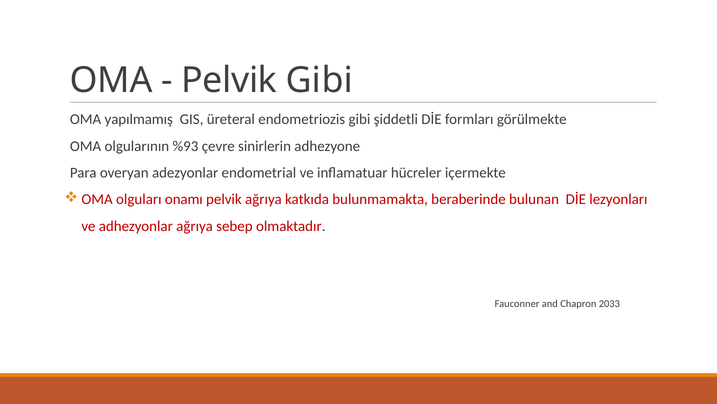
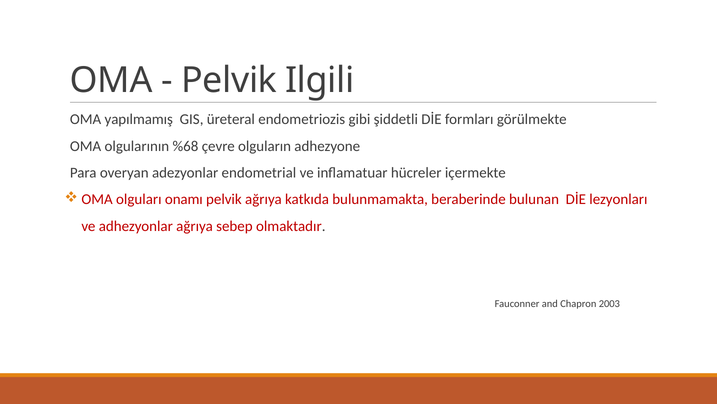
Pelvik Gibi: Gibi -> Ilgili (320, 80)
%93: %93 -> %68 (185, 146)
sinirlerin: sinirlerin -> olguların (265, 146)
2033: 2033 -> 2003 (609, 303)
